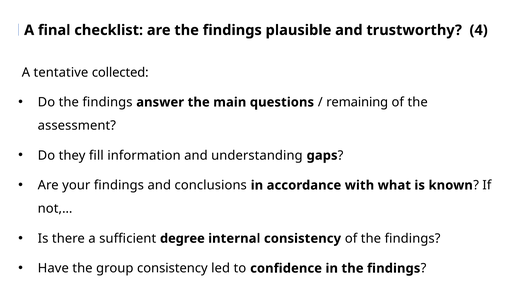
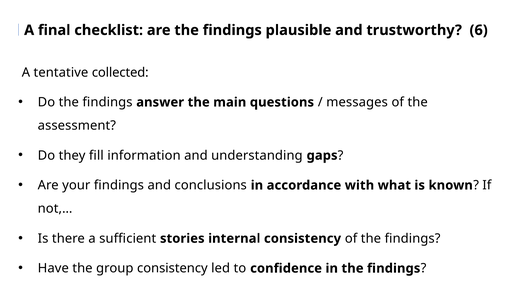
4: 4 -> 6 (479, 30)
remaining: remaining -> messages (357, 102)
degree: degree -> stories (182, 238)
